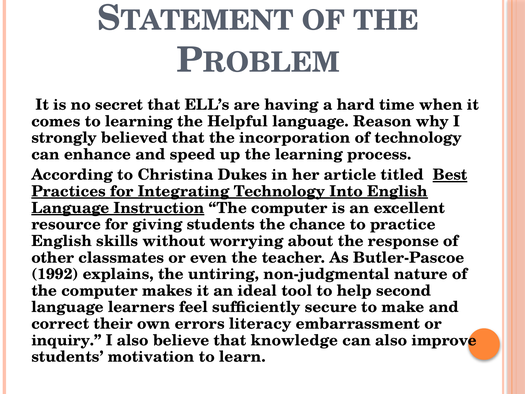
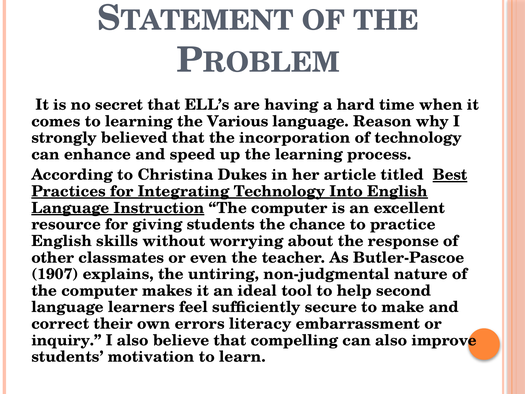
Helpful: Helpful -> Various (238, 121)
1992: 1992 -> 1907 (55, 274)
knowledge: knowledge -> compelling (294, 340)
